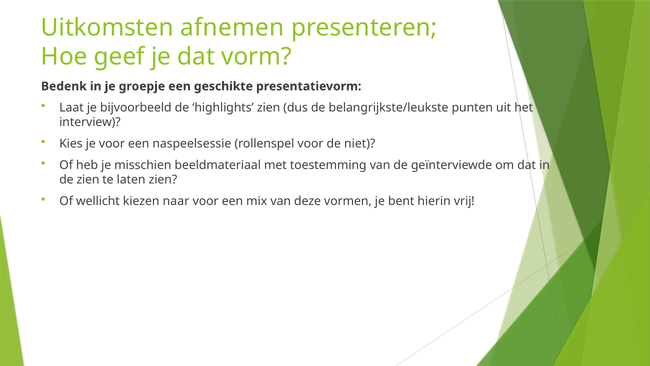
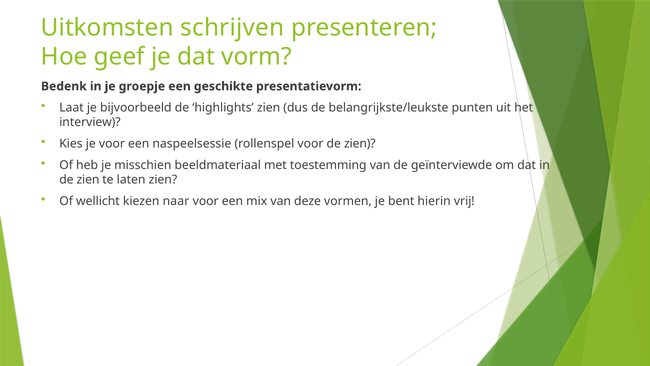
afnemen: afnemen -> schrijven (232, 28)
voor de niet: niet -> zien (360, 144)
